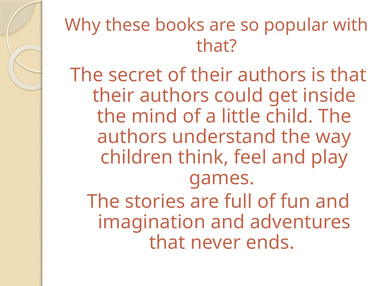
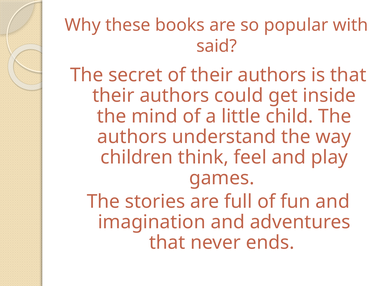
that: that -> said (217, 46)
